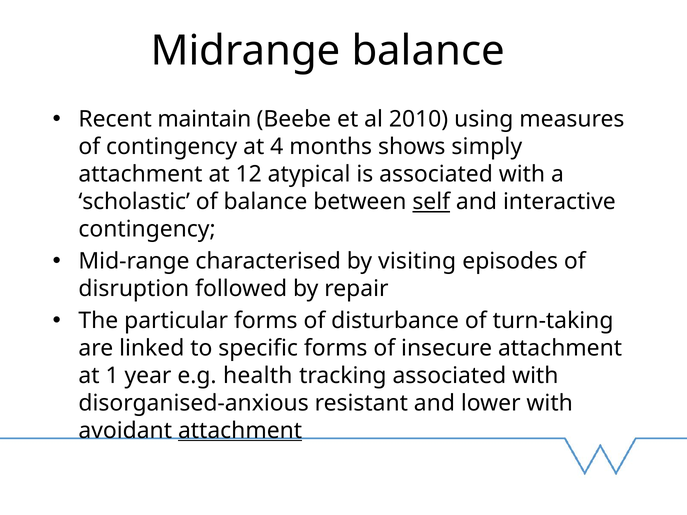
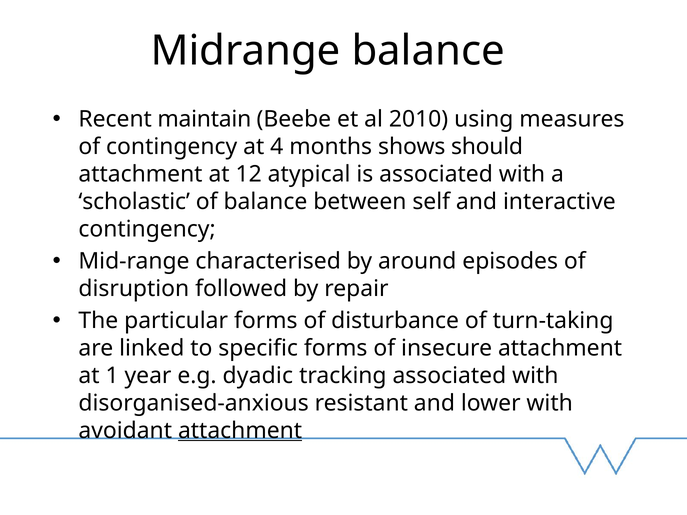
simply: simply -> should (487, 147)
self underline: present -> none (431, 202)
visiting: visiting -> around (417, 261)
health: health -> dyadic (258, 376)
